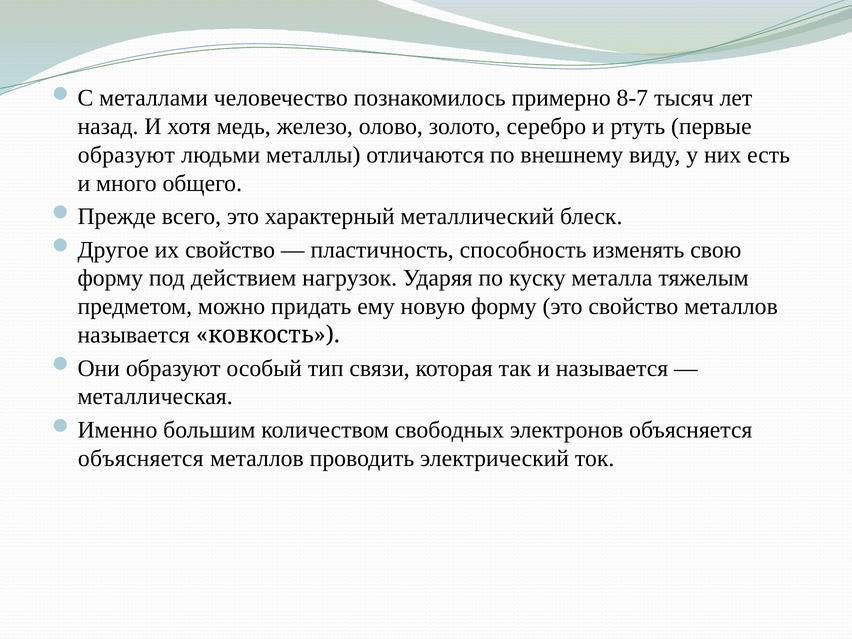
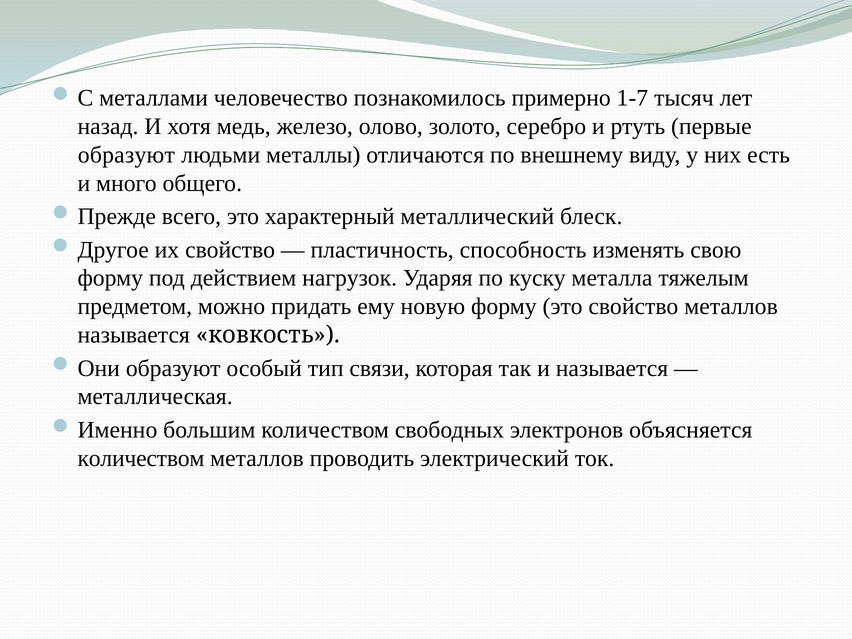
8-7: 8-7 -> 1-7 (632, 98)
объясняется: объясняется -> количеством (141, 458)
